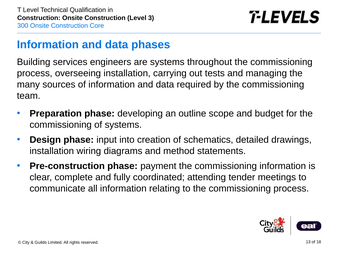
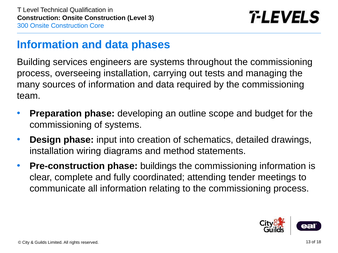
payment: payment -> buildings (158, 166)
